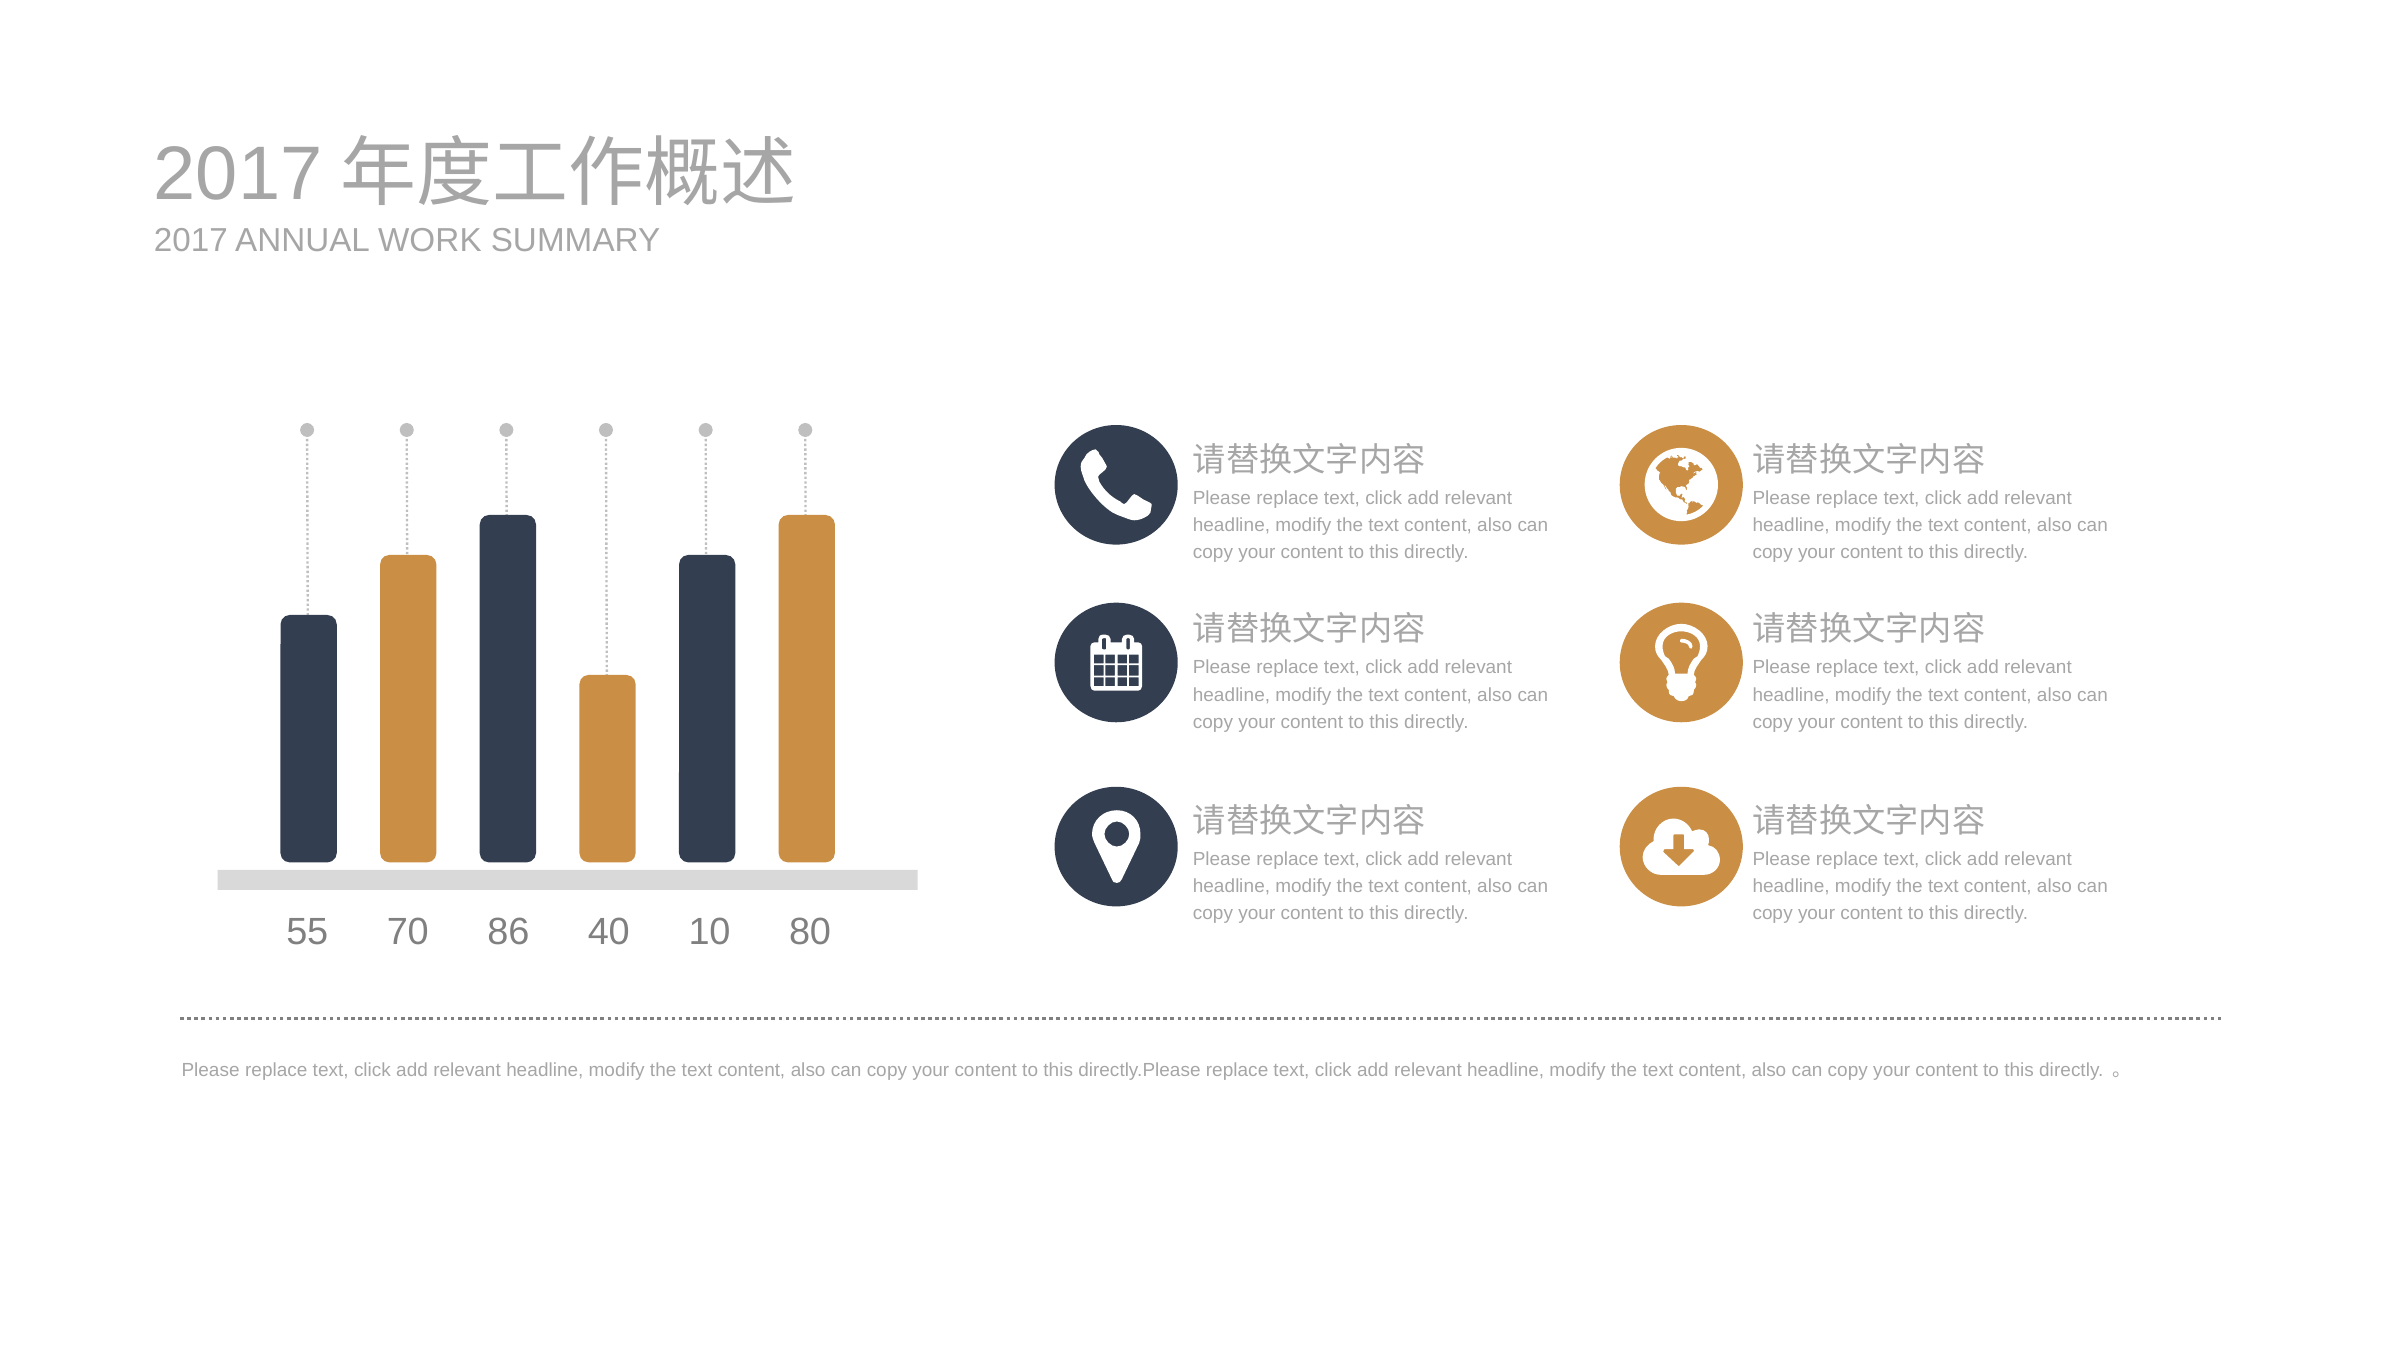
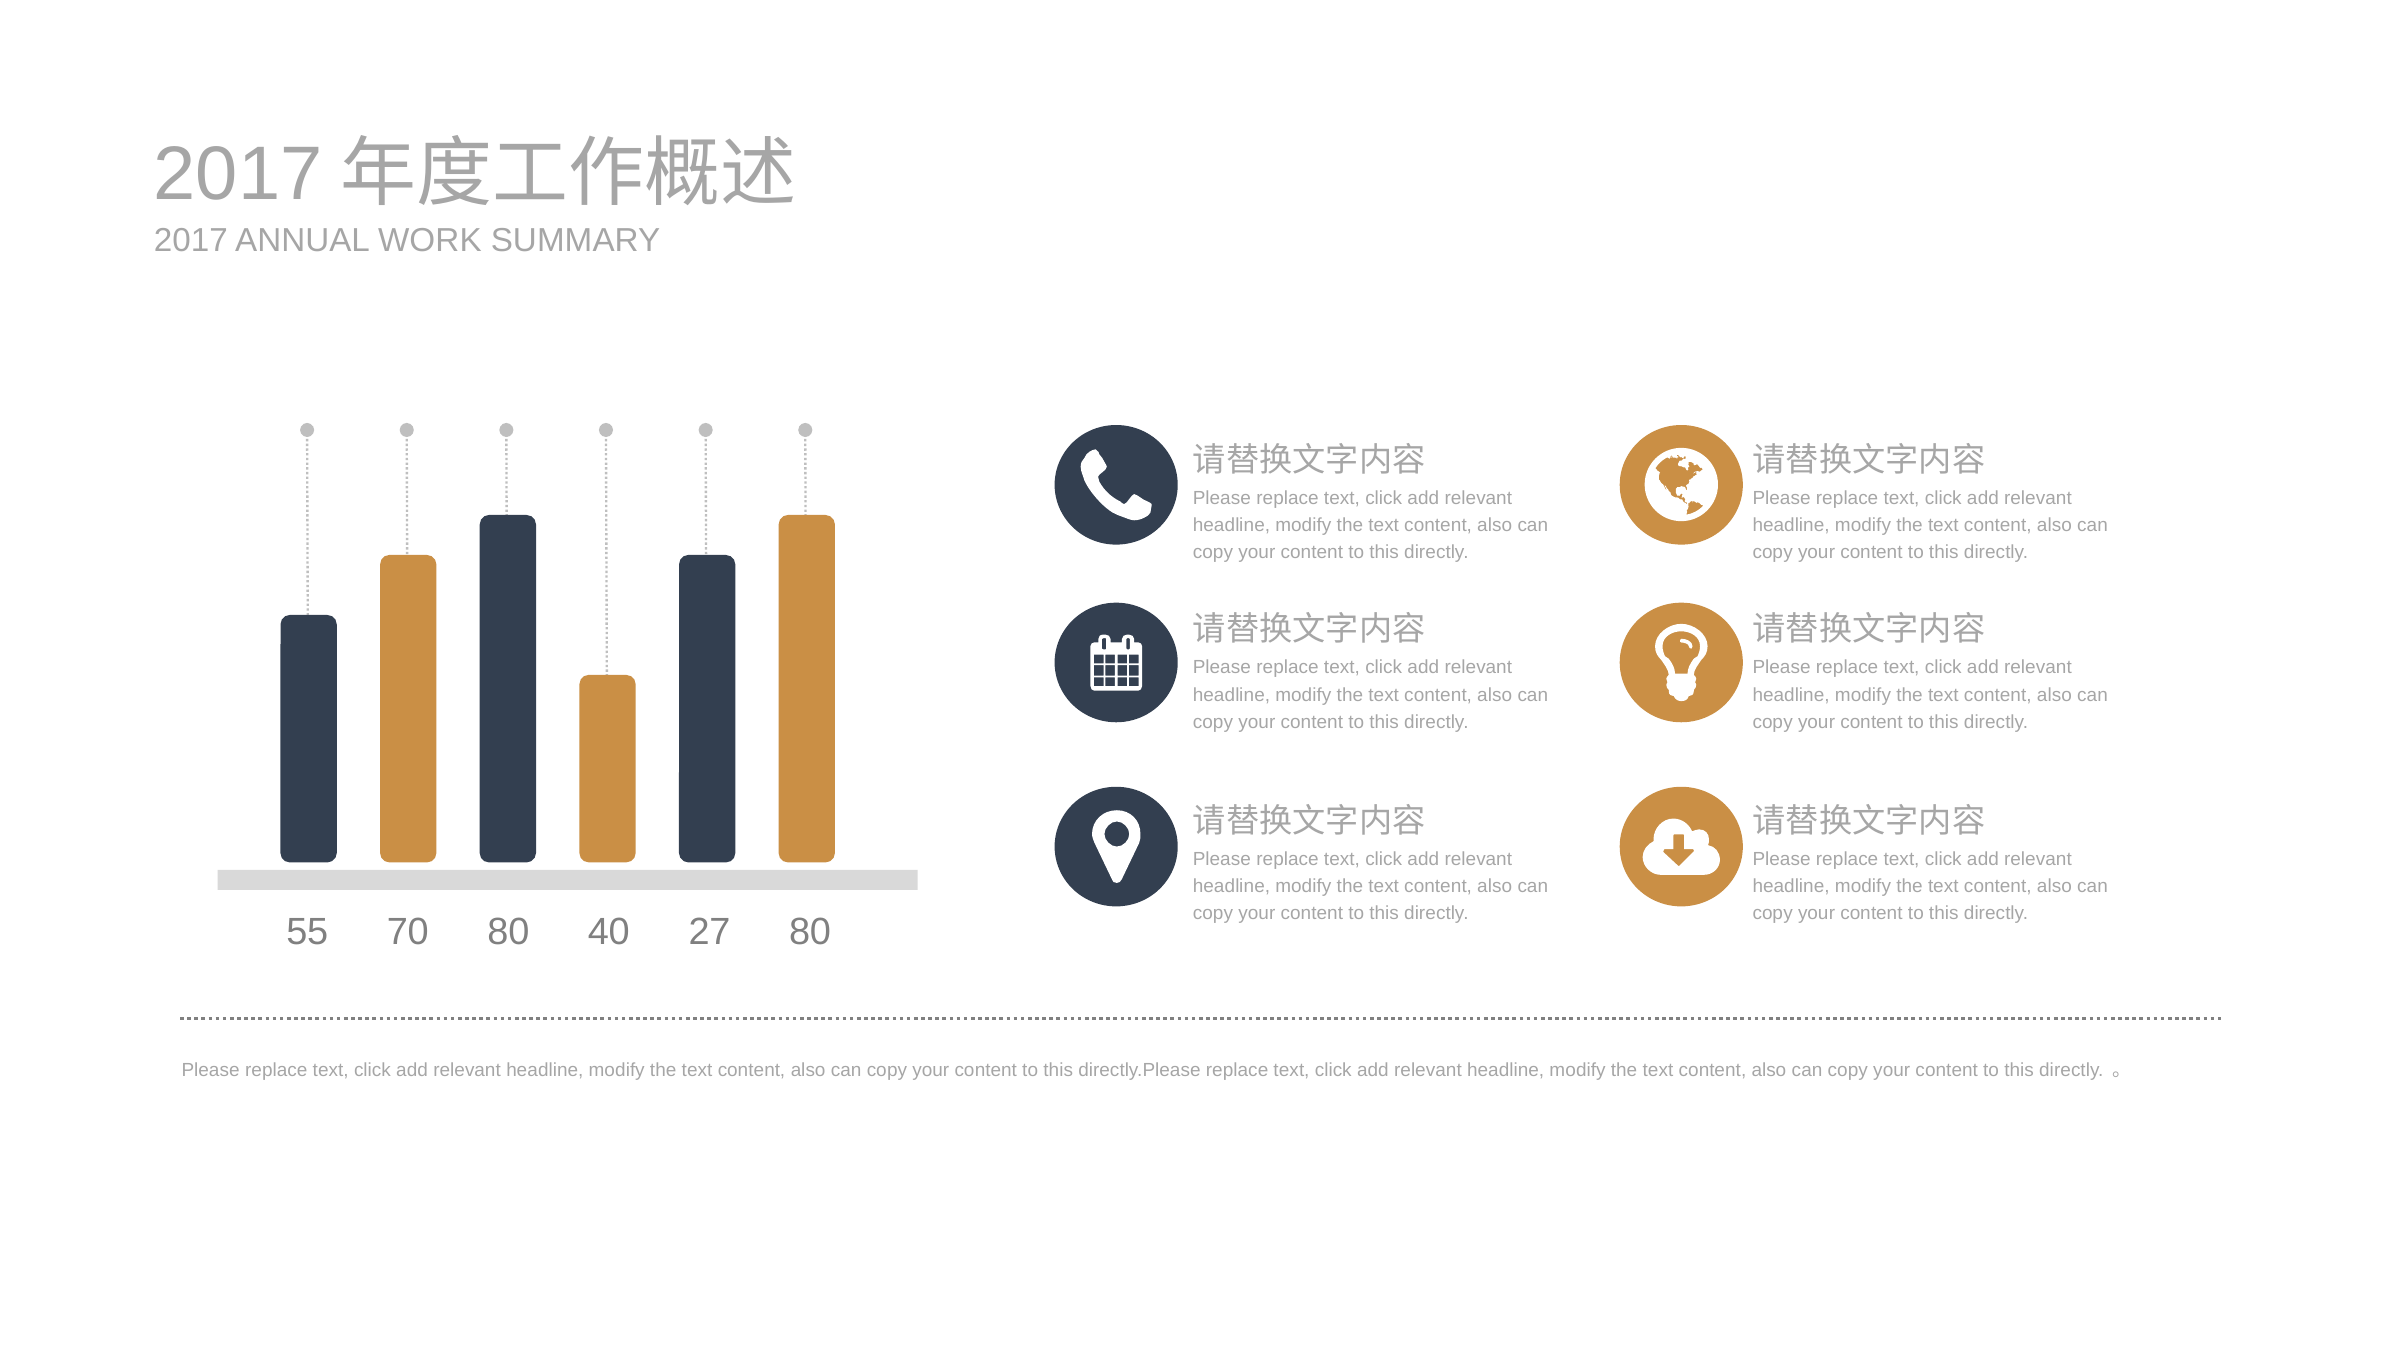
70 86: 86 -> 80 (508, 933)
10: 10 -> 27 (710, 933)
